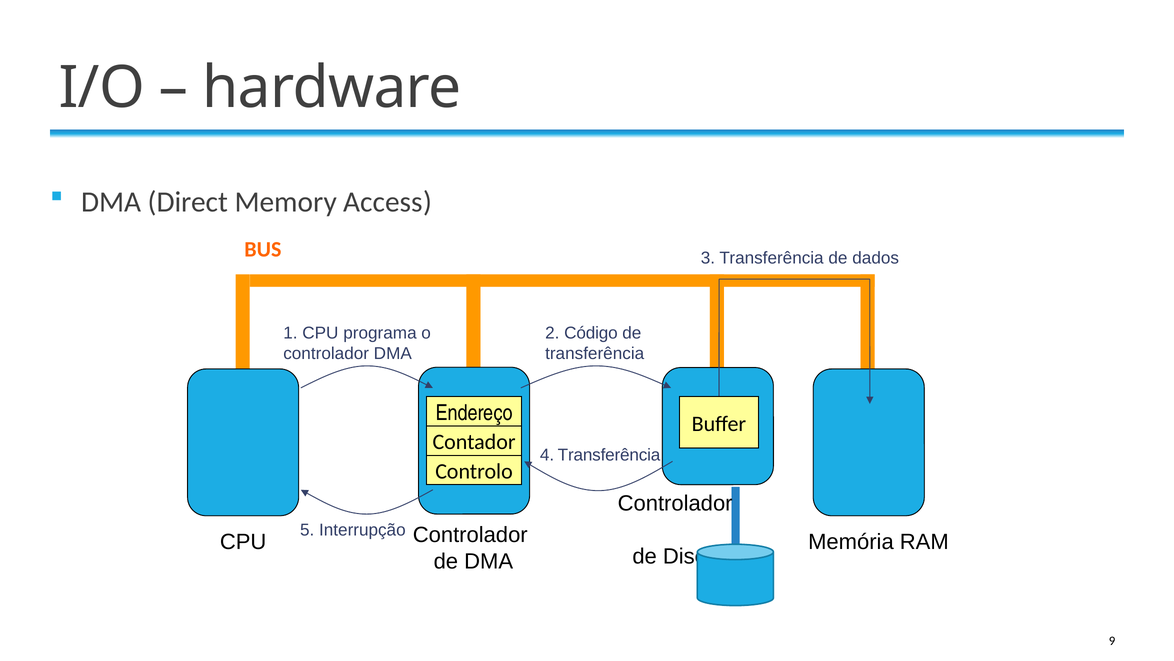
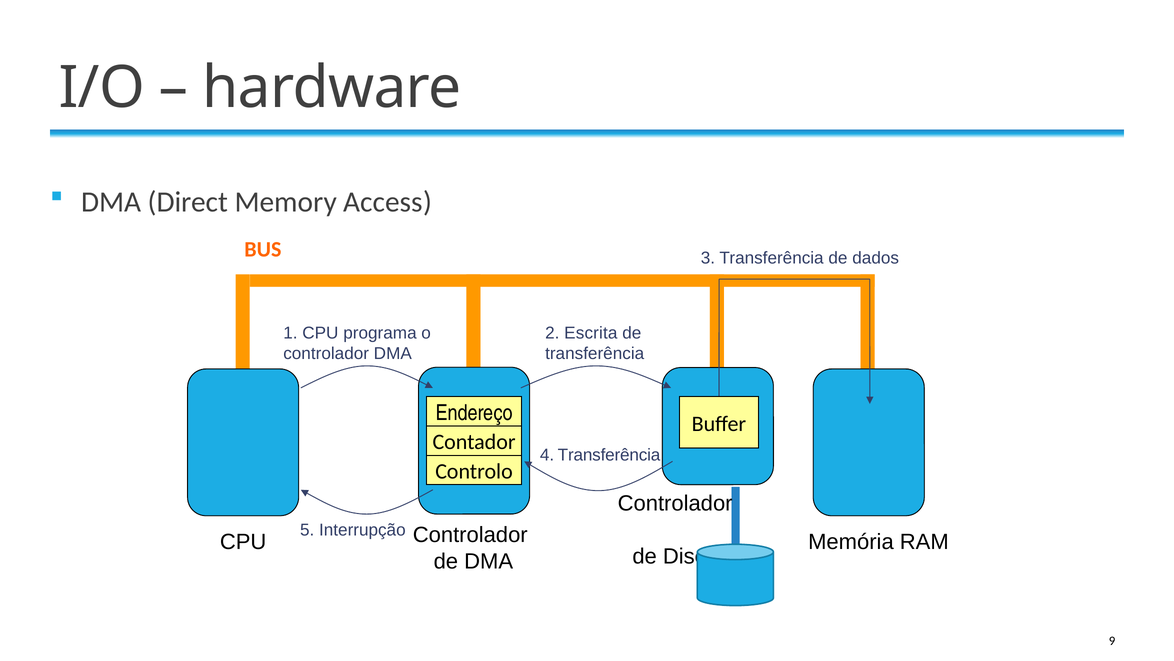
Código: Código -> Escrita (591, 333)
